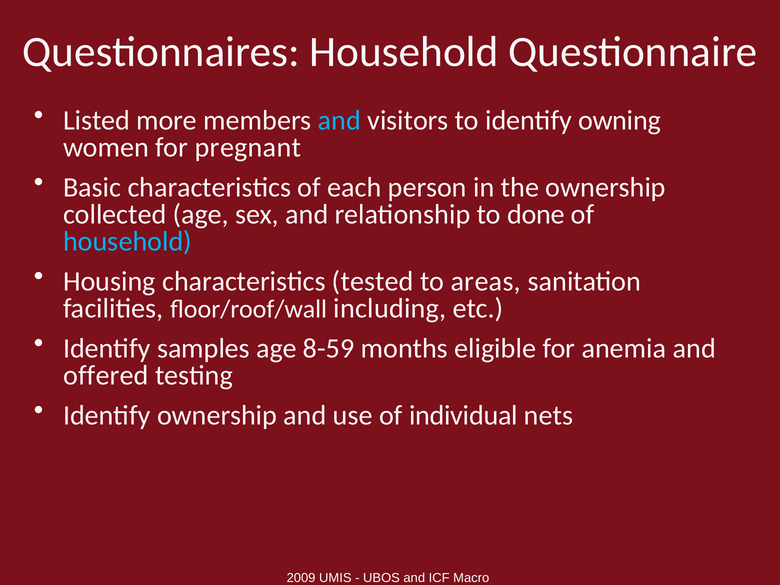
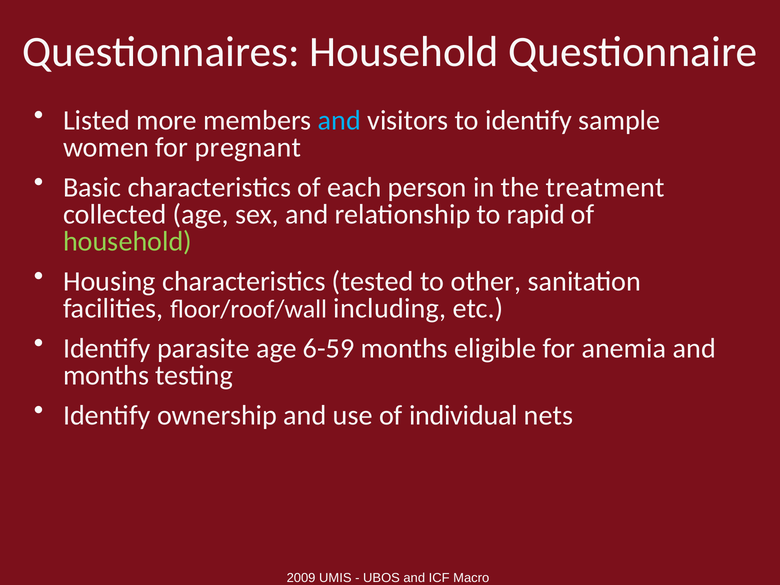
owning: owning -> sample (619, 120)
the ownership: ownership -> treatment (605, 187)
done: done -> rapid (536, 214)
household colour: light blue -> light green (127, 241)
areas: areas -> other (486, 281)
samples: samples -> parasite (203, 348)
8-59: 8-59 -> 6-59 (329, 348)
offered: offered -> months (106, 375)
